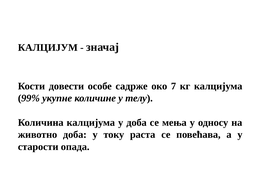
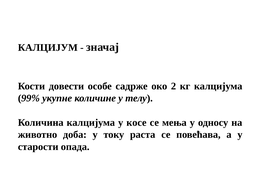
7: 7 -> 2 (174, 86)
у доба: доба -> косе (136, 122)
